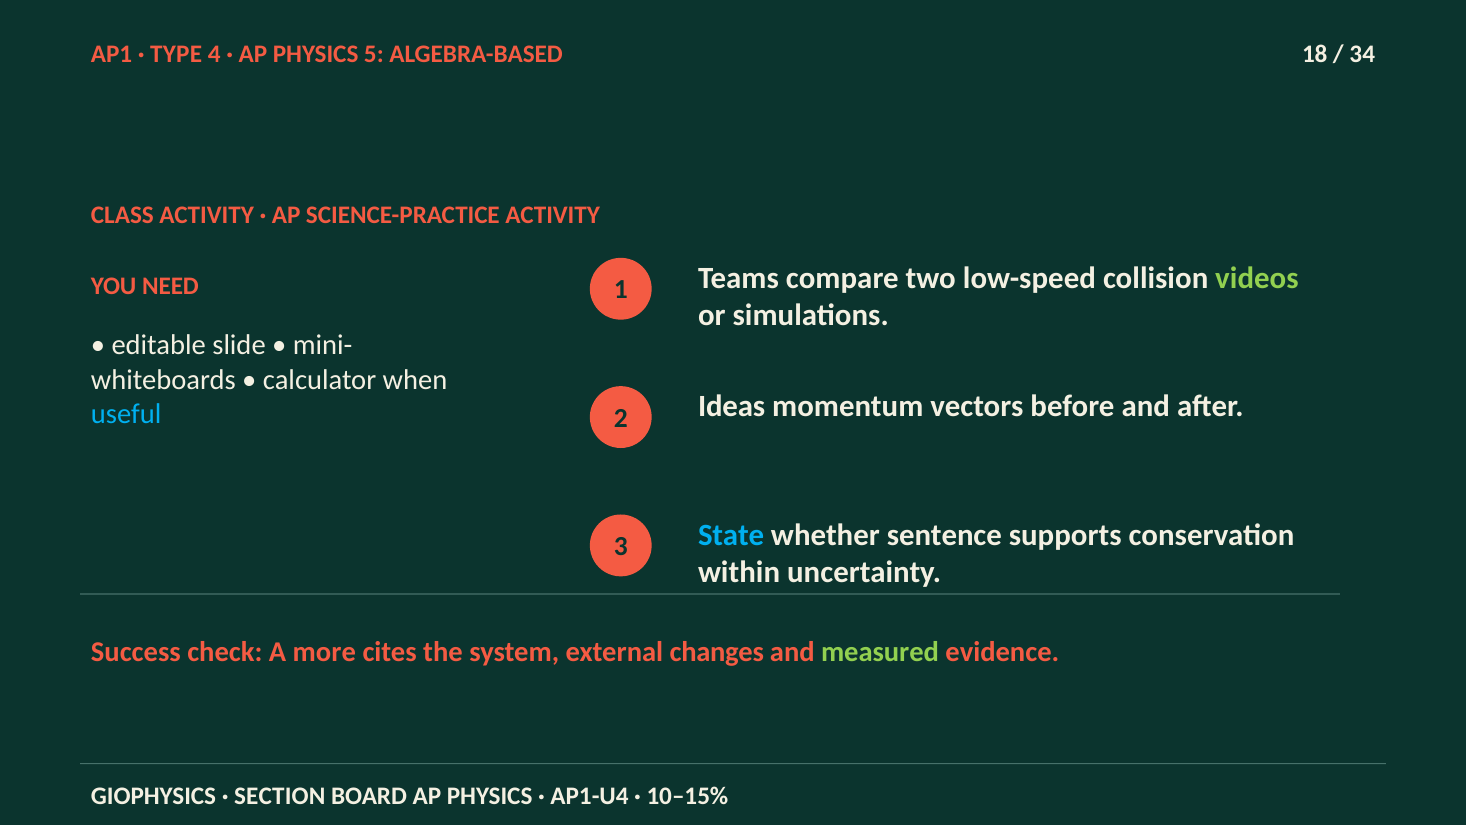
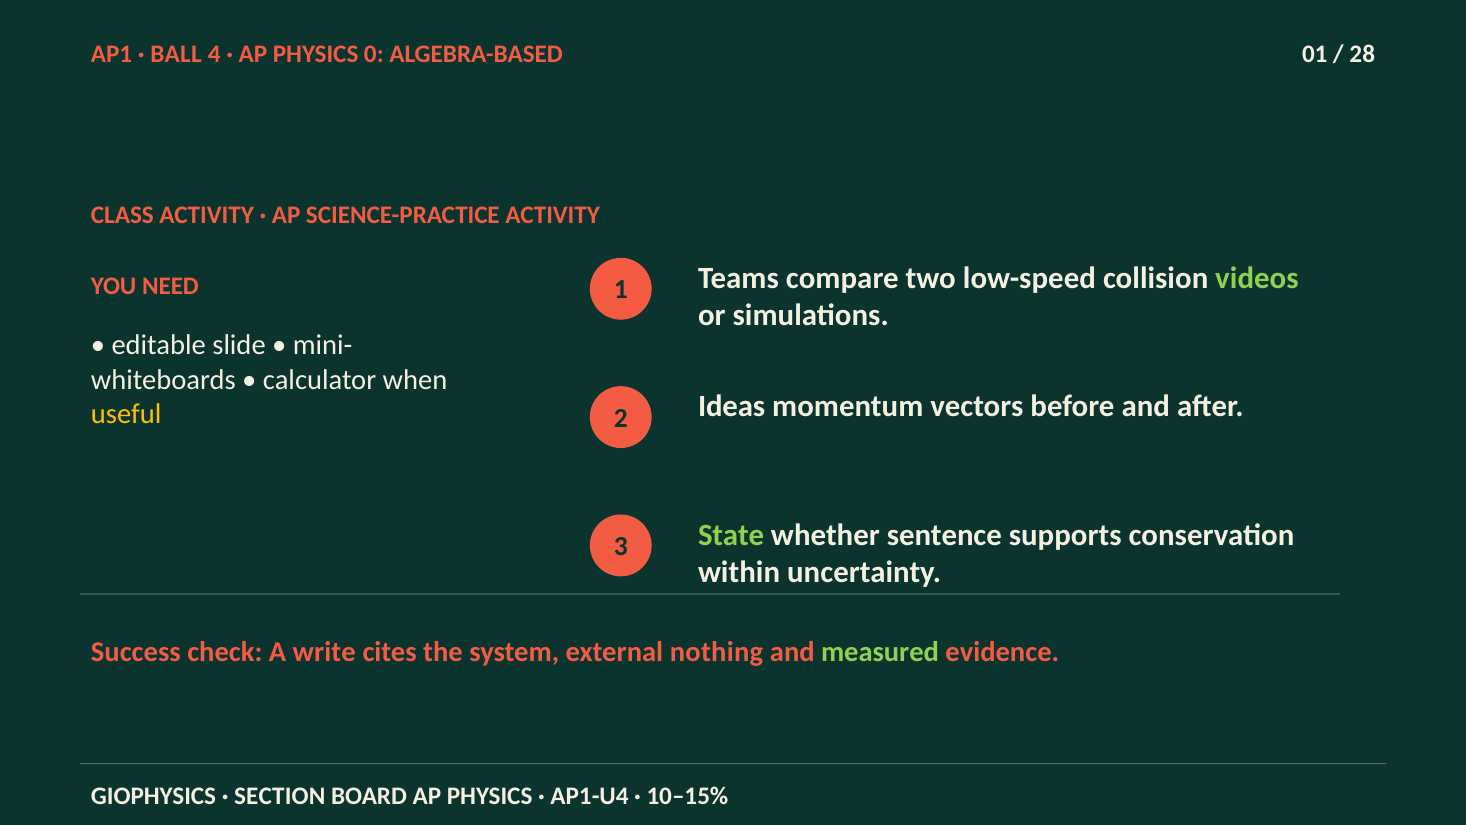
TYPE: TYPE -> BALL (176, 54)
5: 5 -> 0 (374, 54)
18: 18 -> 01 (1315, 54)
34: 34 -> 28 (1362, 54)
useful colour: light blue -> yellow (126, 414)
State colour: light blue -> light green (731, 535)
more: more -> write (324, 652)
changes: changes -> nothing (716, 652)
